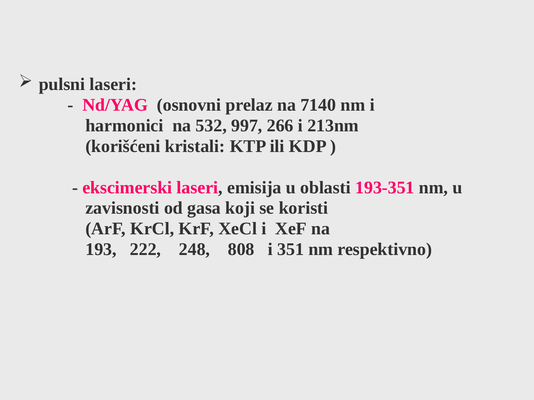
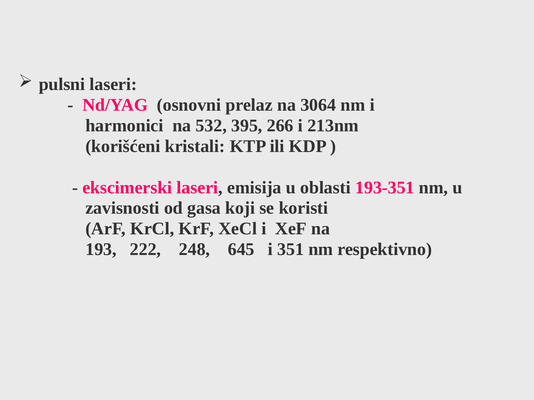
7140: 7140 -> 3064 (318, 105)
997: 997 -> 395 (247, 126)
808: 808 -> 645 (241, 250)
